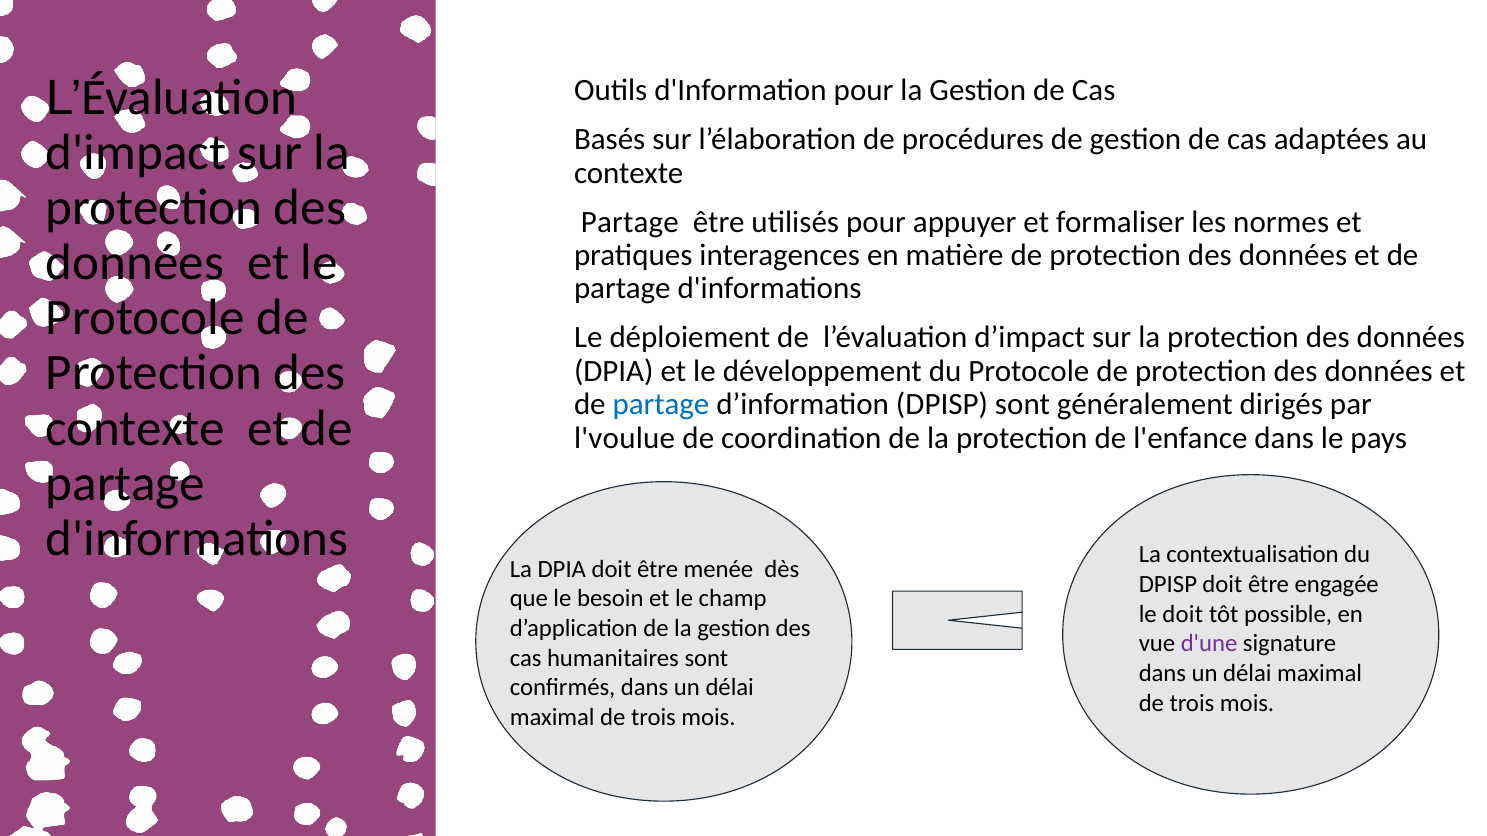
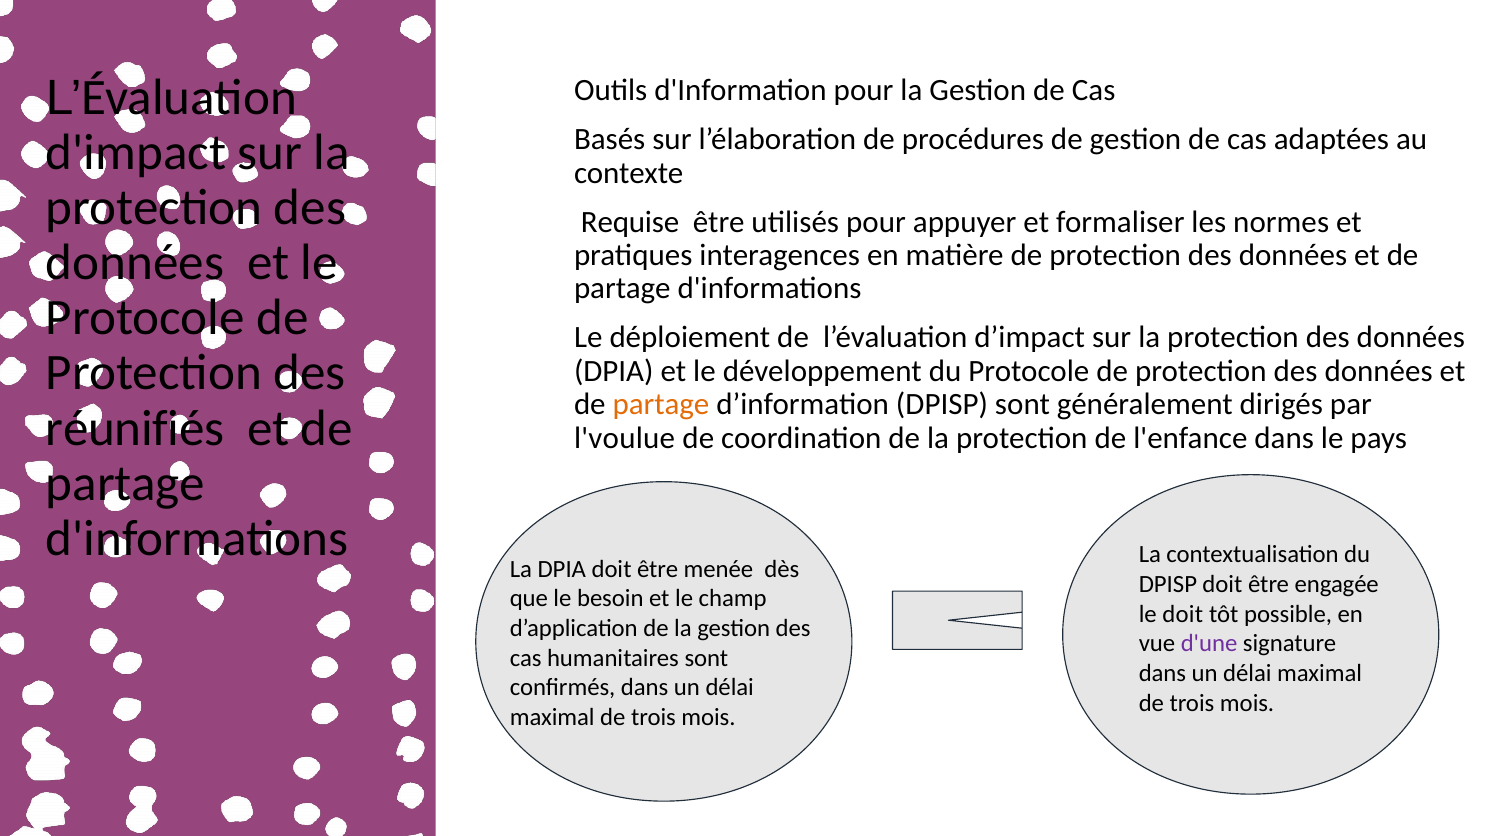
Partage: Partage -> Requise (630, 222)
partage colour: blue -> orange (661, 405)
contexte: contexte -> réunifiés (135, 428)
